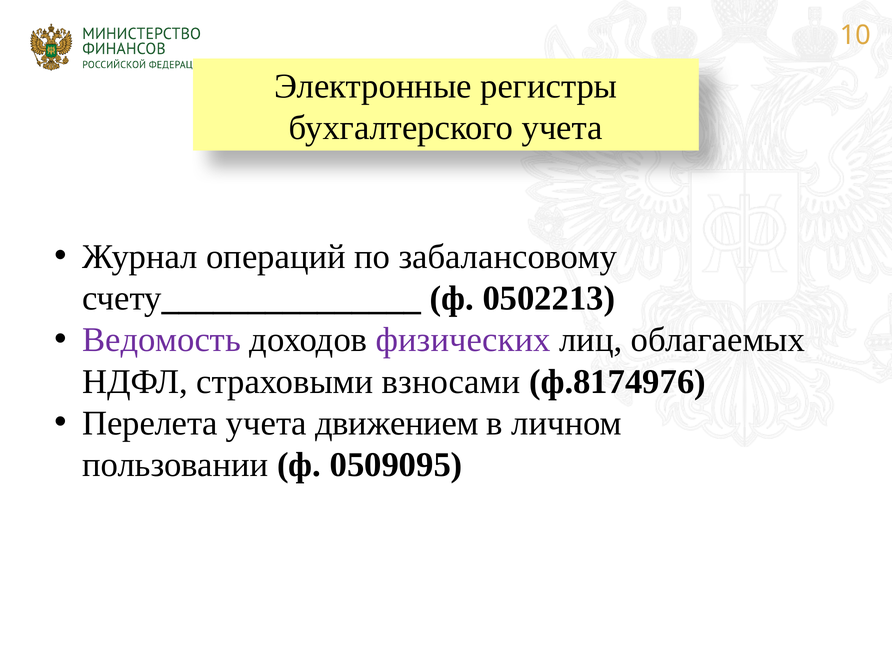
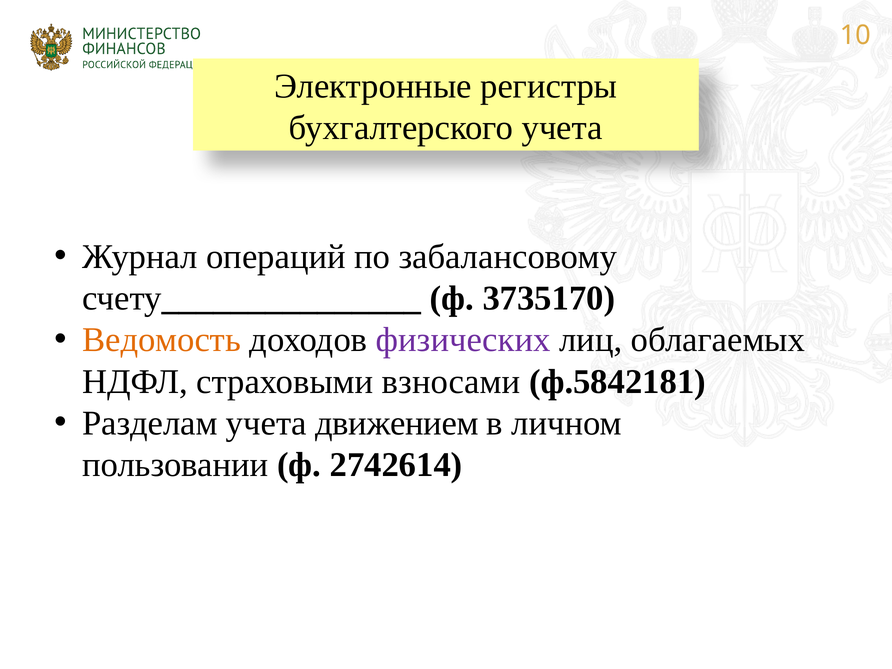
0502213: 0502213 -> 3735170 (549, 298)
Ведомость colour: purple -> orange (162, 340)
ф.8174976: ф.8174976 -> ф.5842181 (618, 382)
Перелета: Перелета -> Разделам (150, 423)
0509095: 0509095 -> 2742614 (396, 465)
